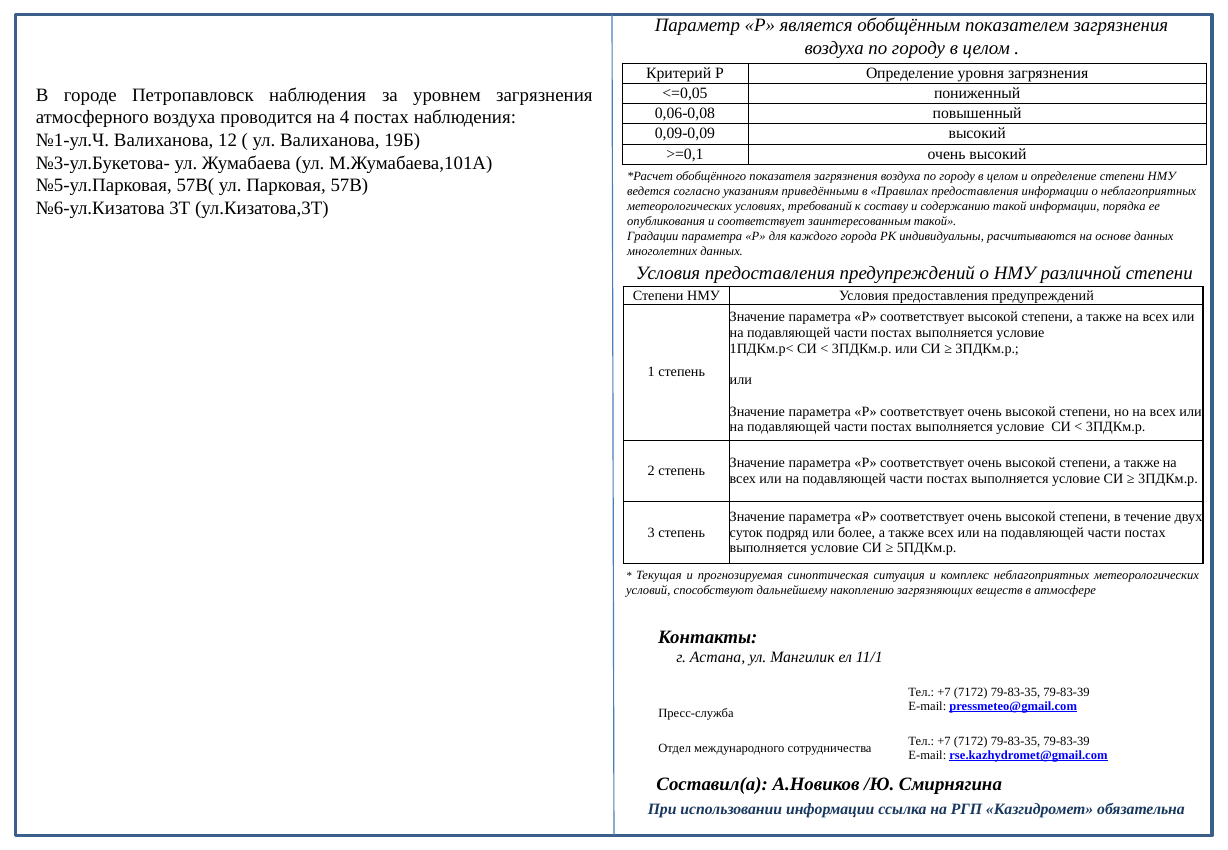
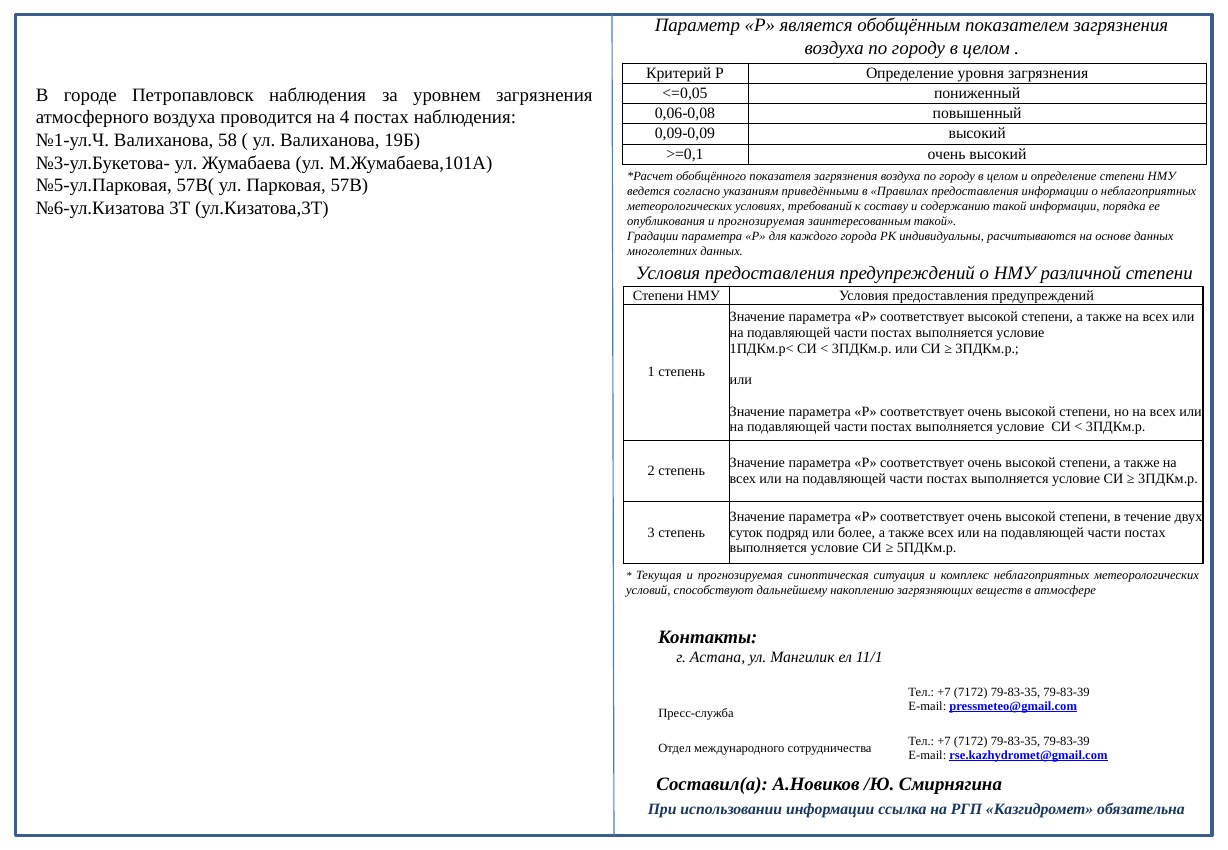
12: 12 -> 58 (228, 140)
опубликования и соответствует: соответствует -> прогнозируемая (761, 222)
